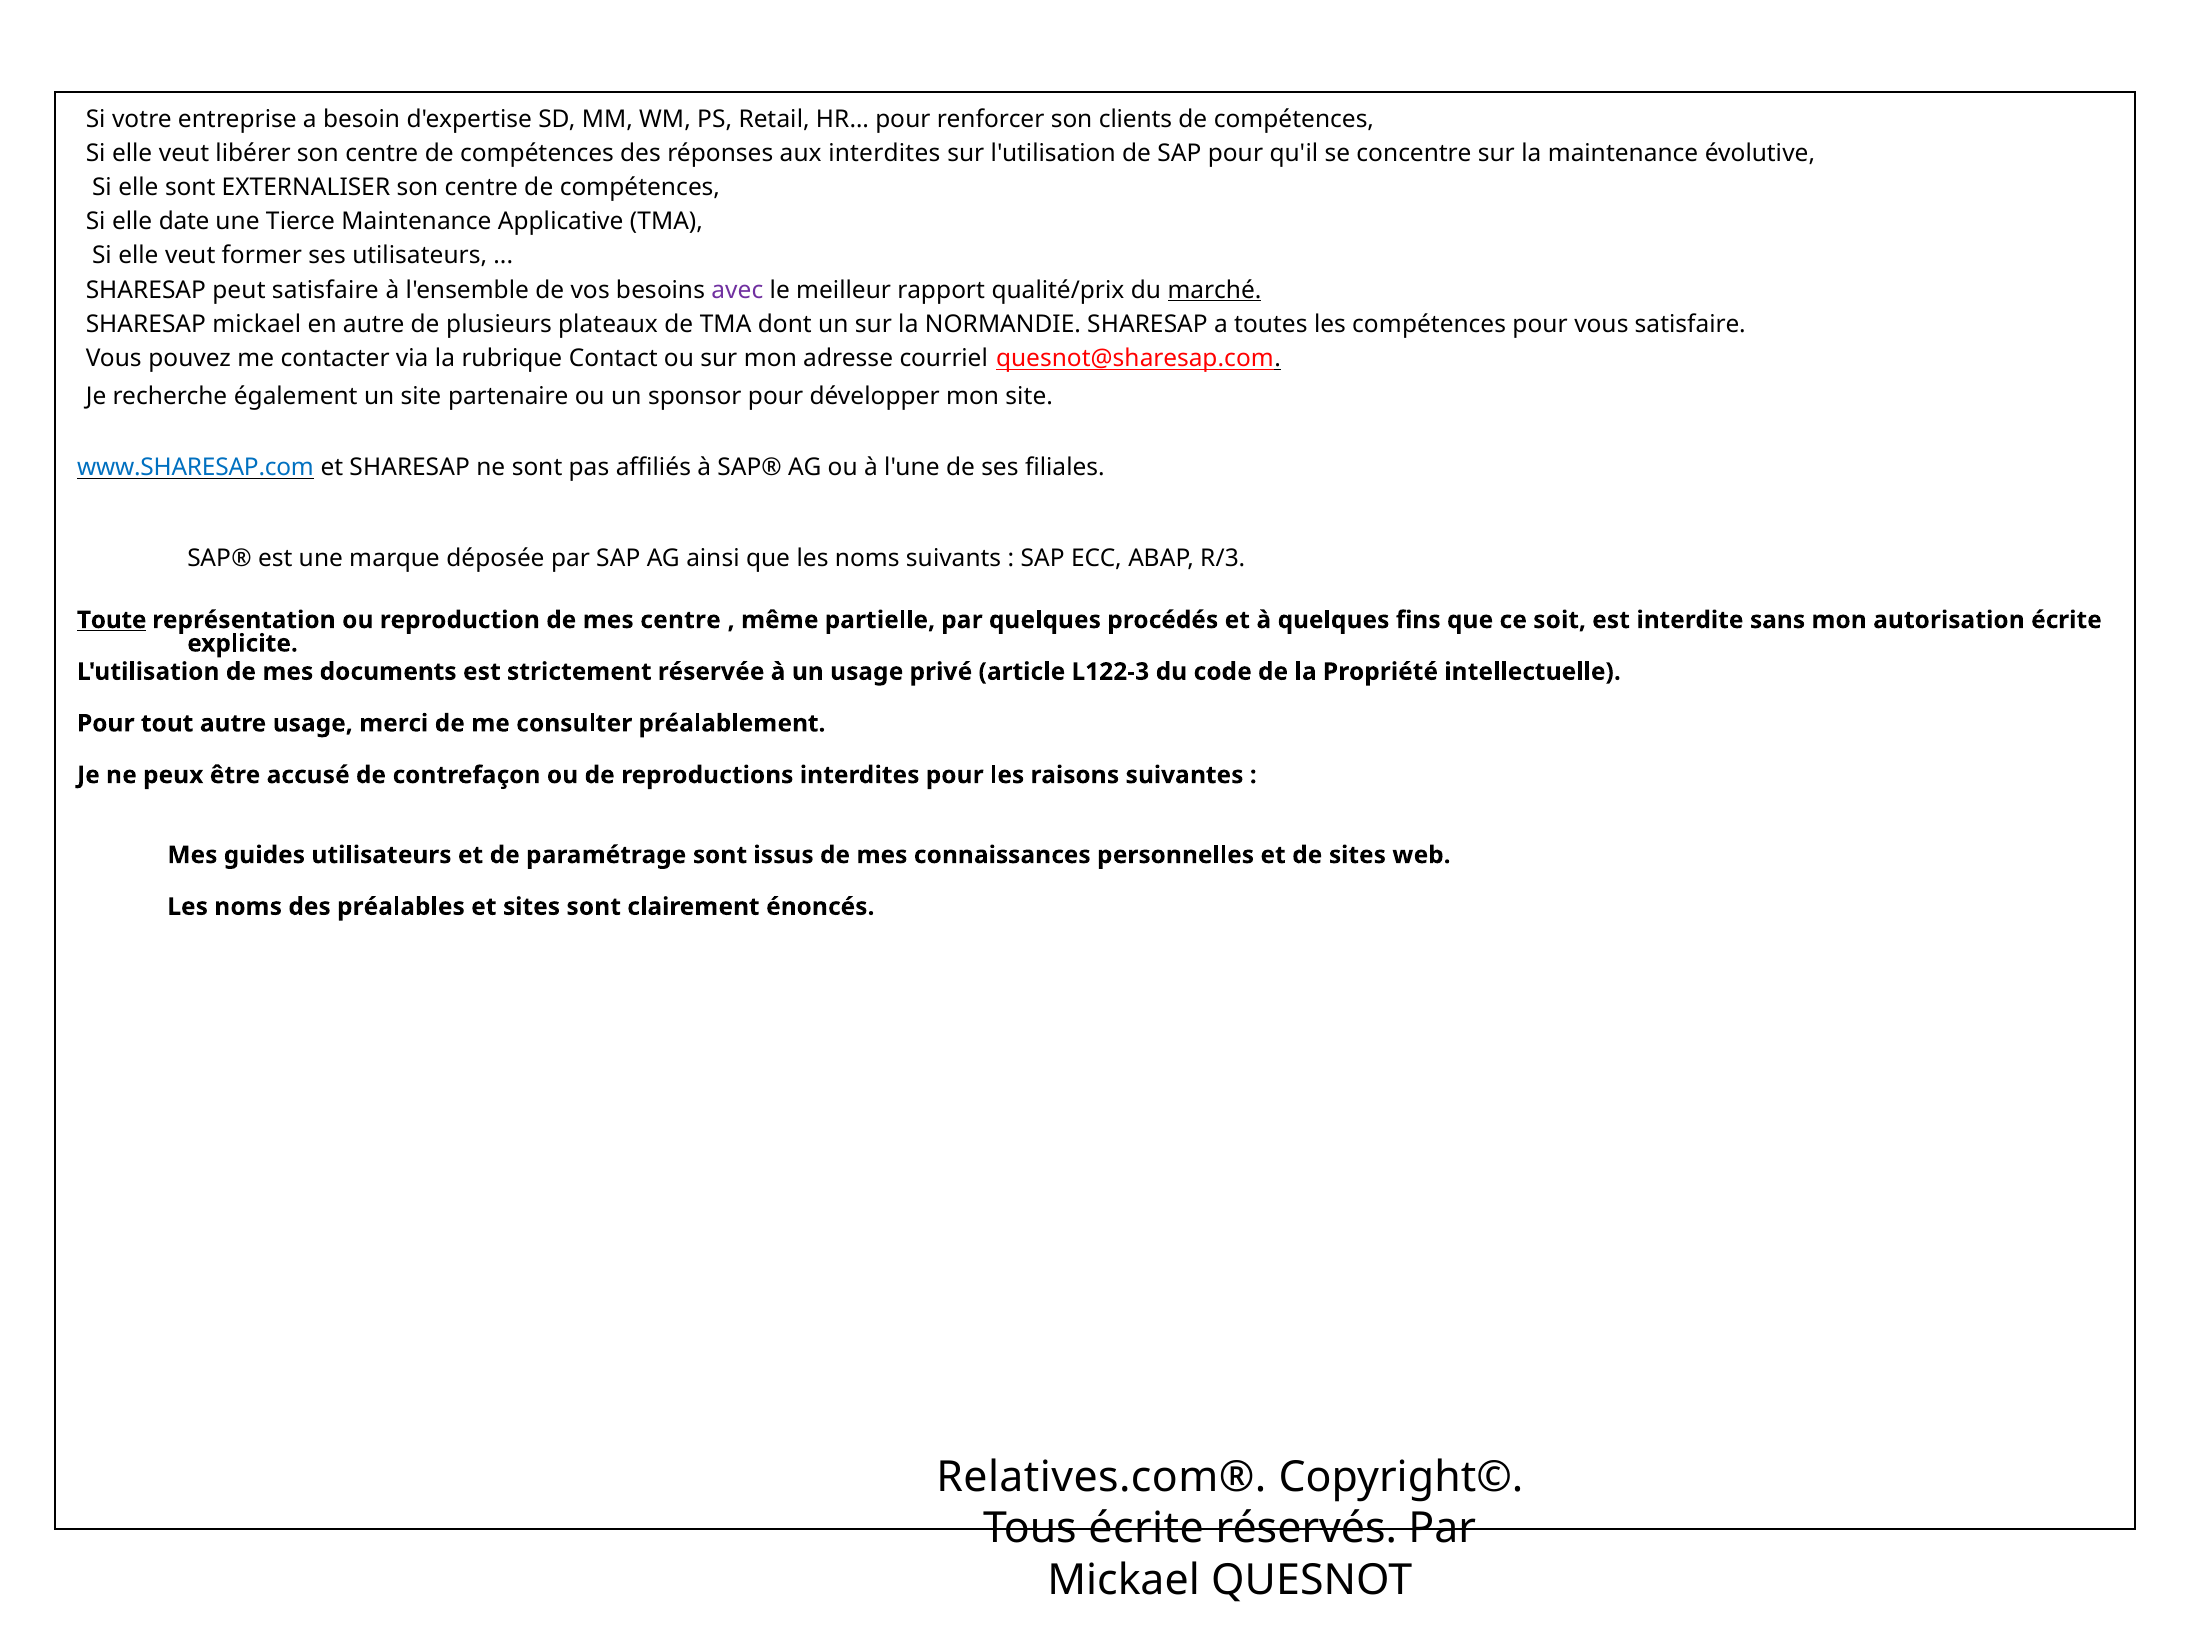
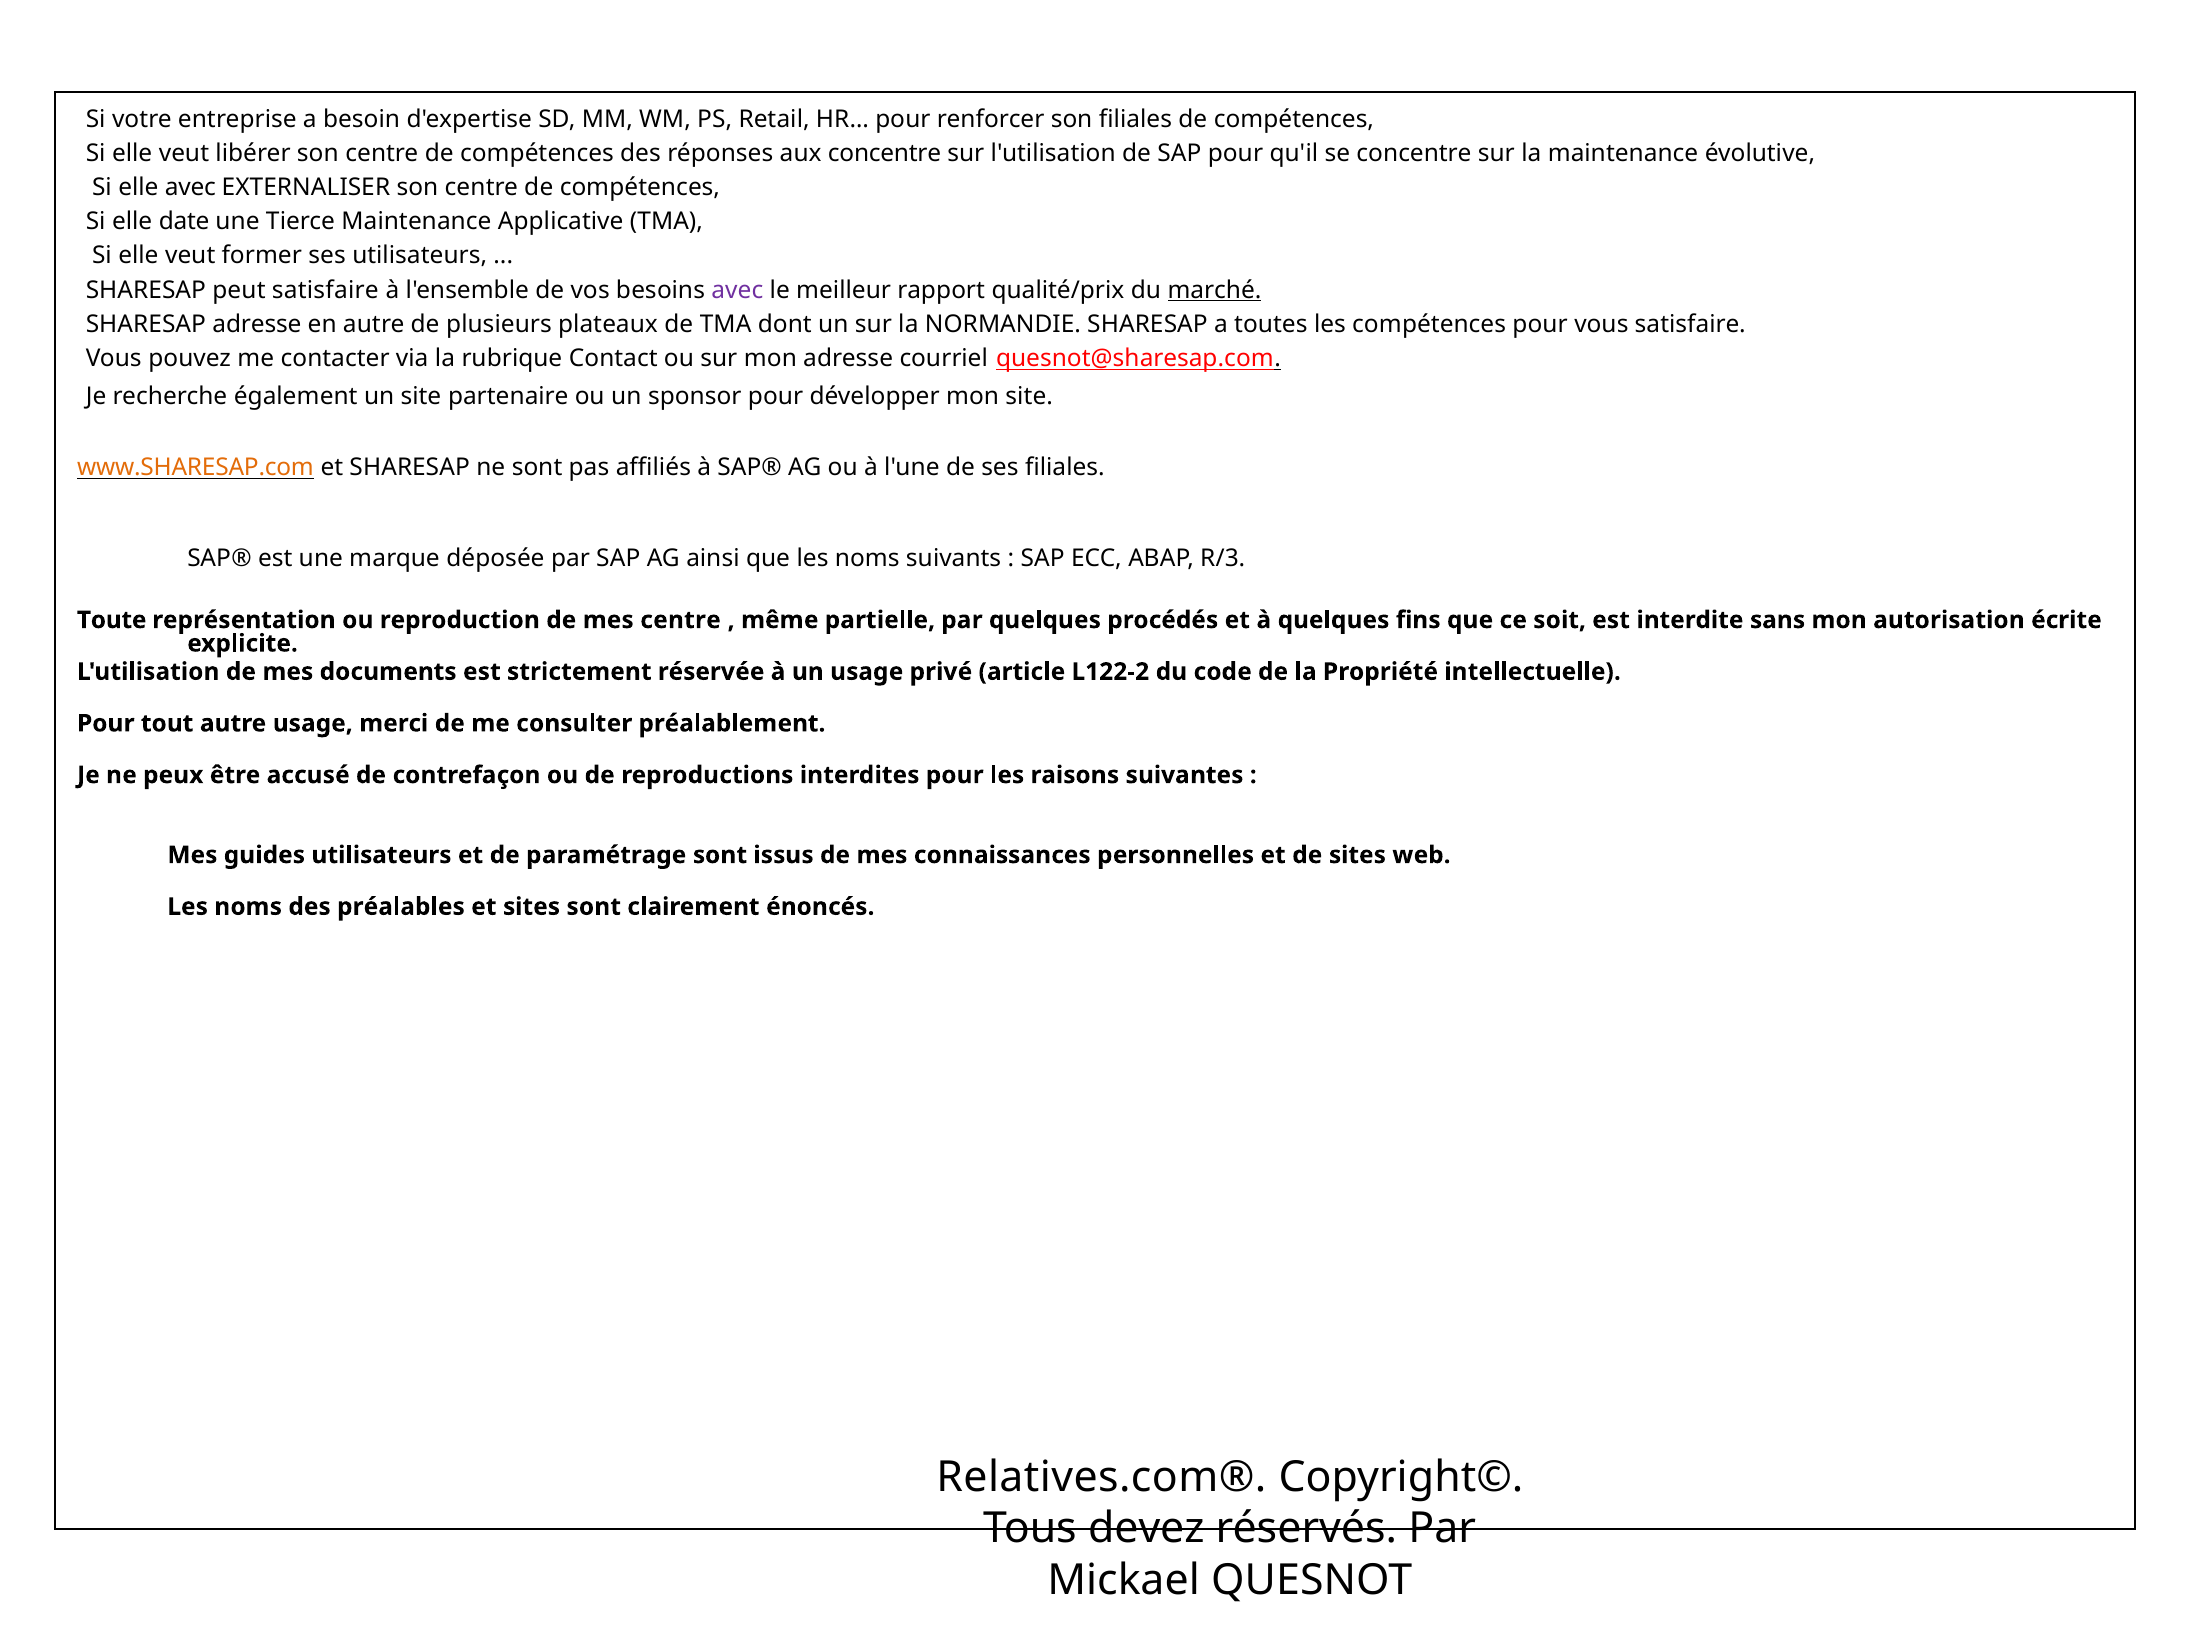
son clients: clients -> filiales (1135, 119)
aux interdites: interdites -> concentre (885, 153)
elle sont: sont -> avec (190, 188)
SHARESAP mickael: mickael -> adresse (257, 324)
www.SHARESAP.com colour: blue -> orange (195, 468)
Toute underline: present -> none (112, 620)
L122-3: L122-3 -> L122-2 (1110, 672)
Tous écrite: écrite -> devez (1146, 1529)
